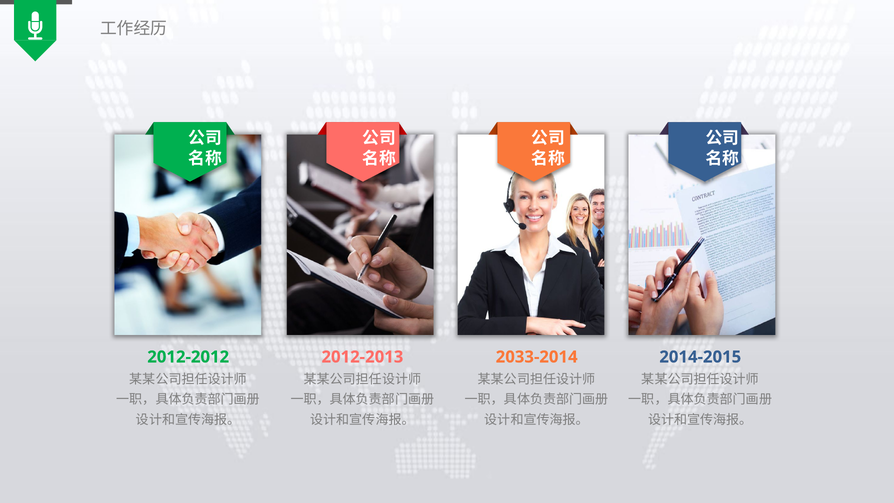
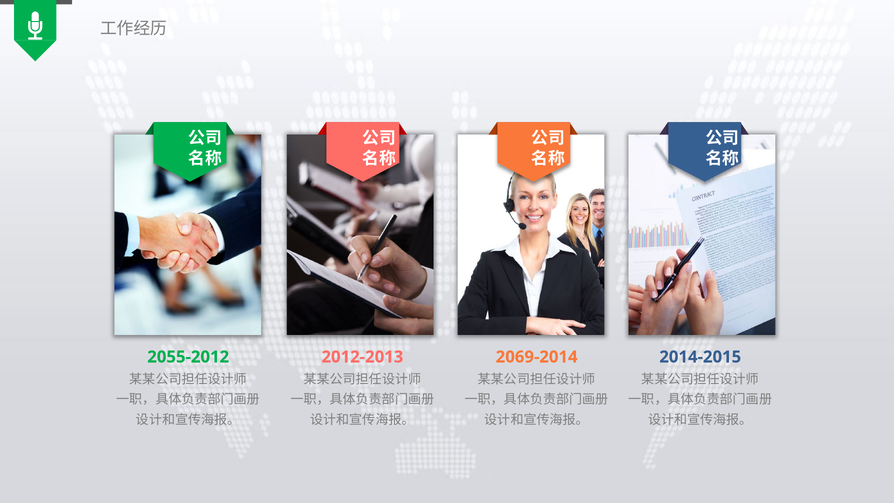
2012-2012: 2012-2012 -> 2055-2012 (188, 357)
2033-2014: 2033-2014 -> 2069-2014 (537, 357)
